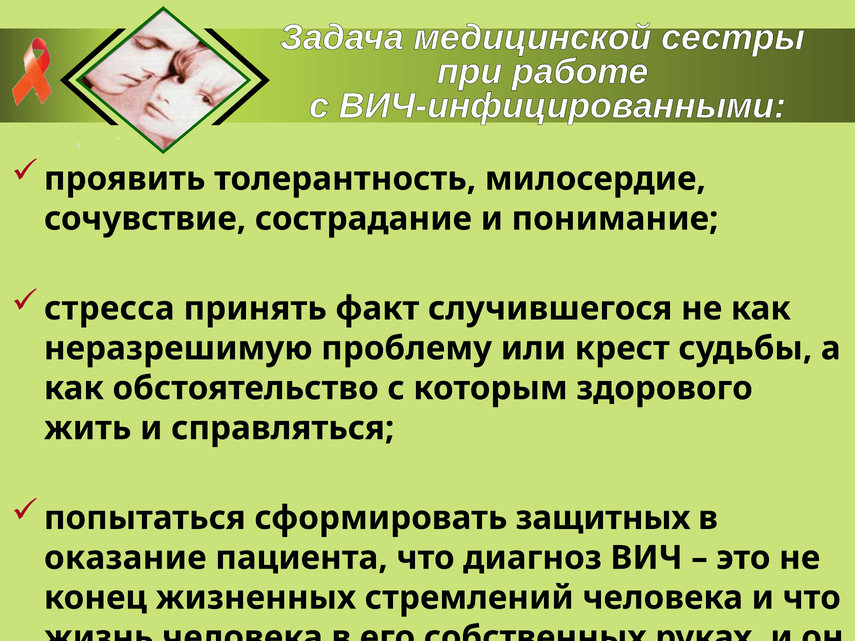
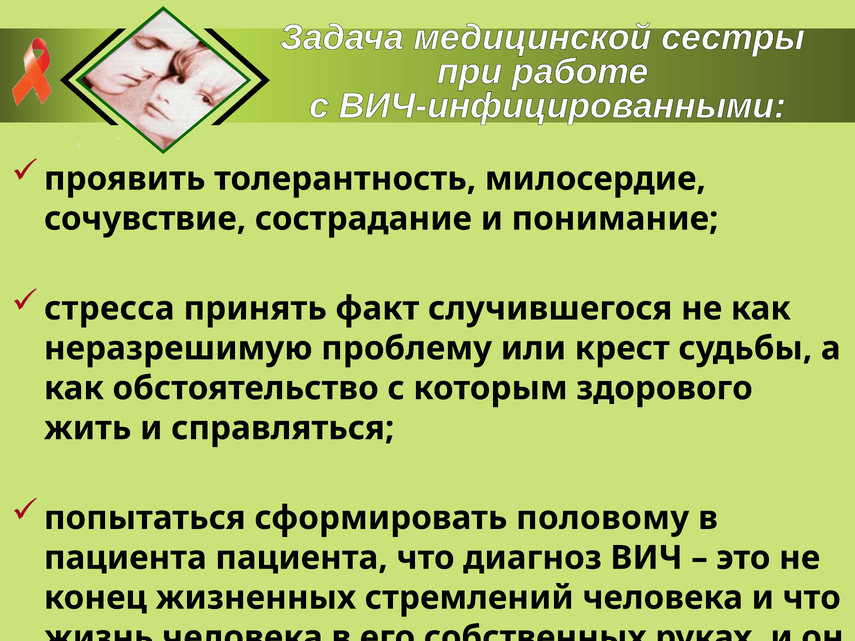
защитных: защитных -> половому (603, 518)
оказание: оказание -> пациента (125, 558)
